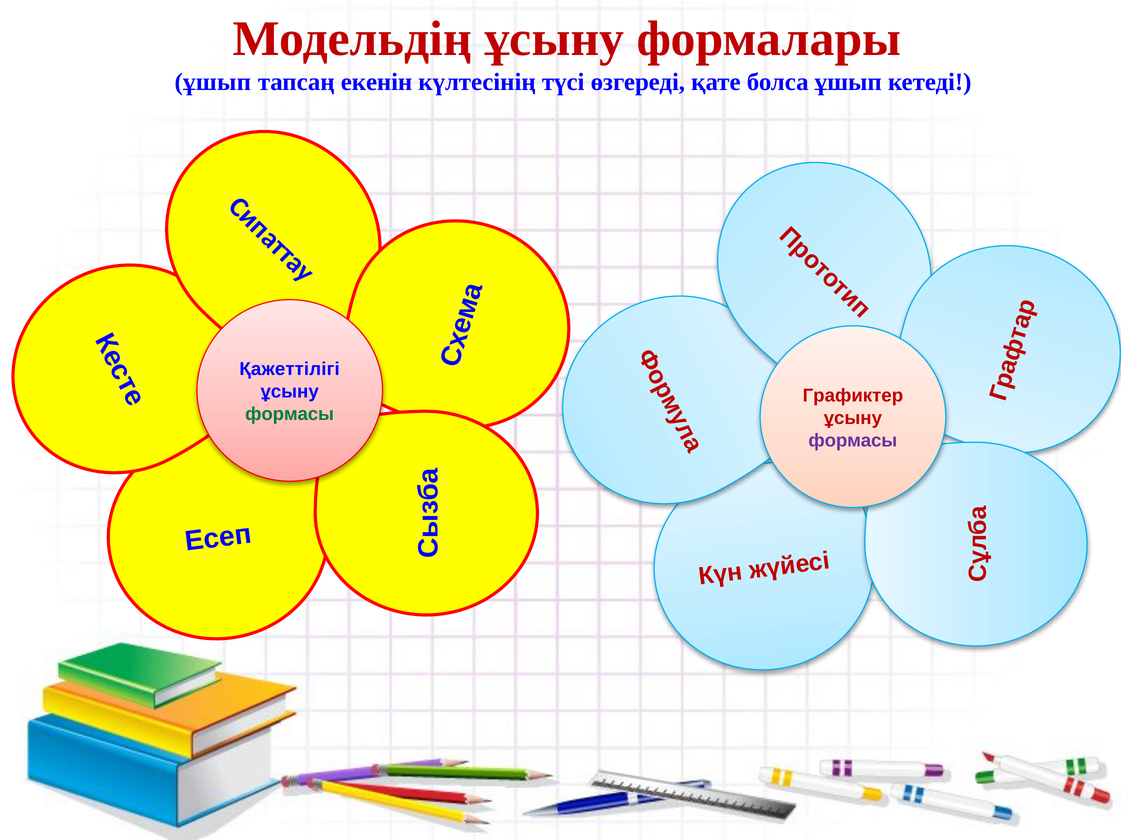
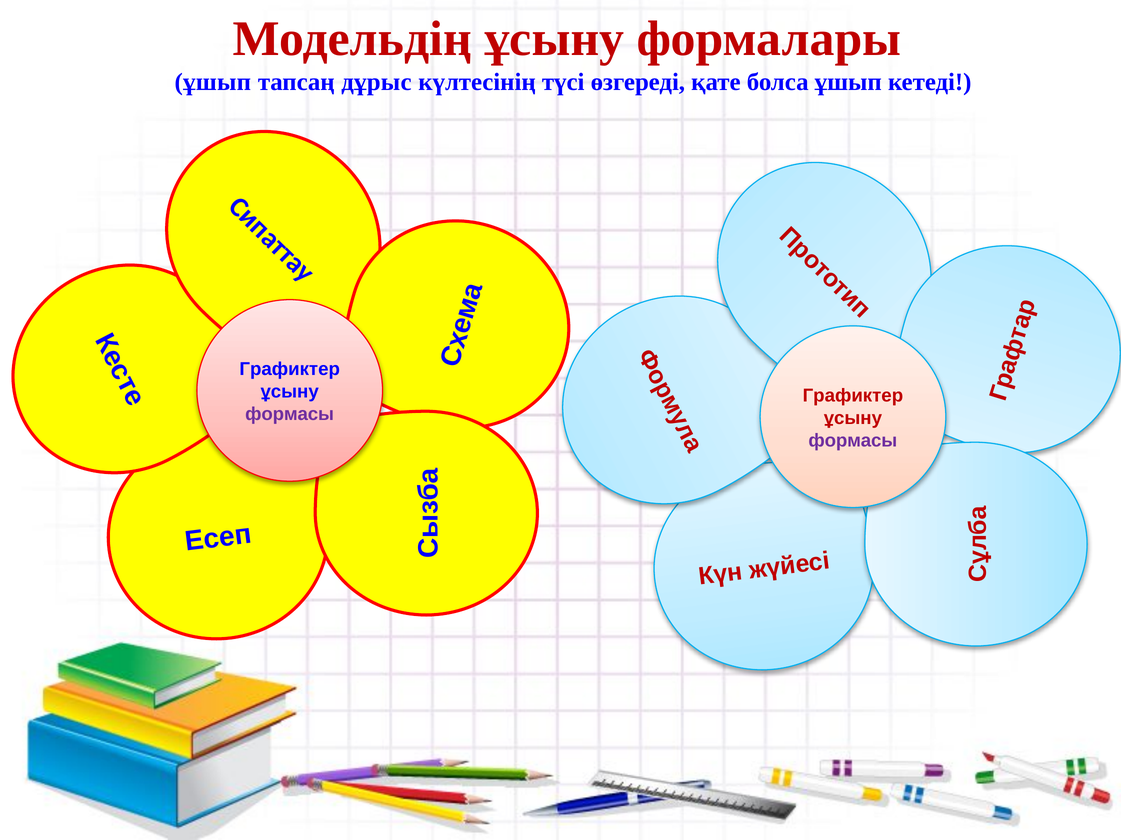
екенін: екенін -> дұрыс (376, 82)
Қажеттілігі: Қажеттілігі -> Графиктер (290, 370)
формасы colour: green -> purple (290, 414)
